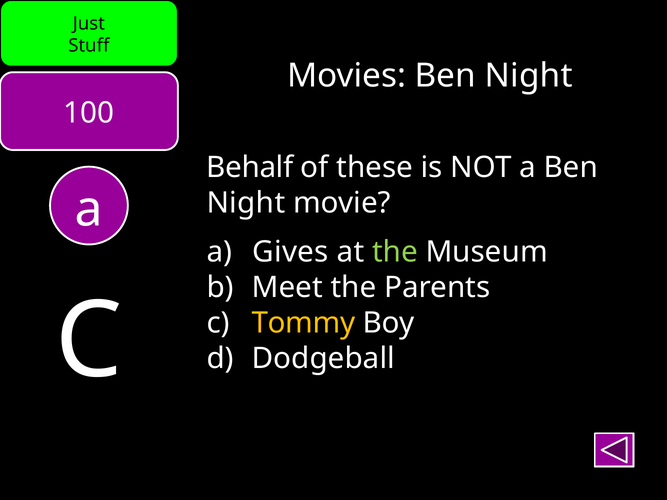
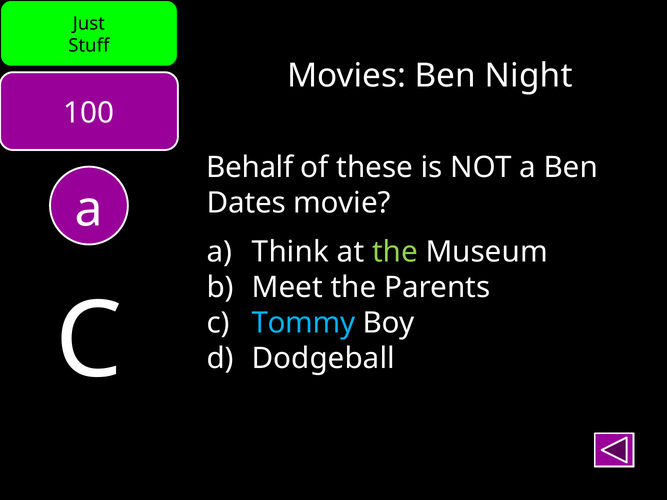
Night: Night -> Dates (246, 203)
Gives: Gives -> Think (290, 252)
Tommy colour: yellow -> light blue (303, 323)
